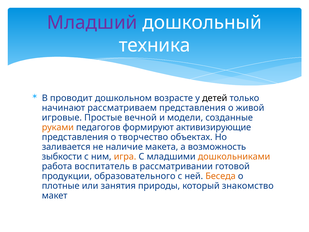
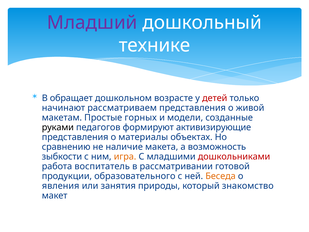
техника: техника -> технике (155, 45)
проводит: проводит -> обращает (71, 98)
детей colour: black -> red (215, 98)
игровые: игровые -> макетам (62, 117)
вечной: вечной -> горных (141, 117)
руками colour: orange -> black (58, 127)
творчество: творчество -> материалы (143, 137)
заливается: заливается -> сравнению (66, 147)
дошкольниками colour: orange -> red (234, 156)
плотные: плотные -> явления (61, 186)
